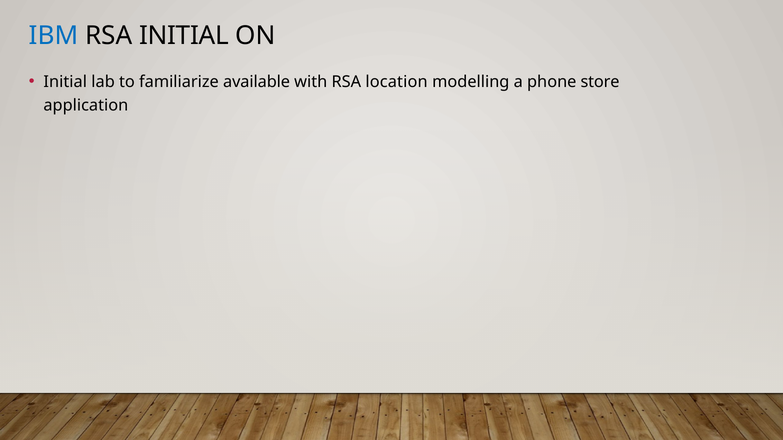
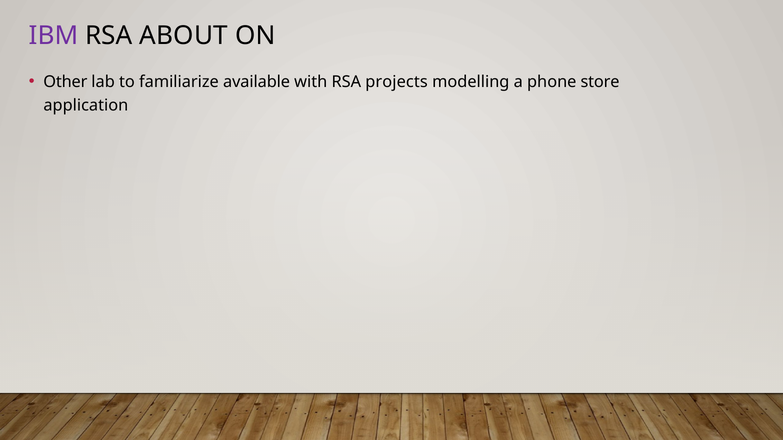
IBM colour: blue -> purple (54, 36)
RSA INITIAL: INITIAL -> ABOUT (184, 36)
Initial: Initial -> Other (65, 82)
location: location -> projects (397, 82)
